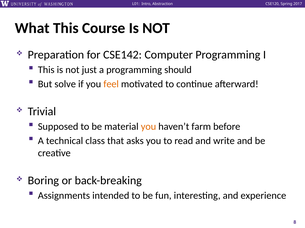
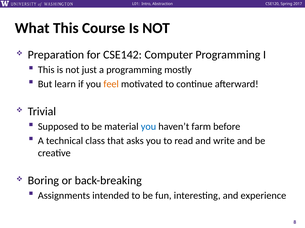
should: should -> mostly (178, 70)
solve: solve -> learn (65, 84)
you colour: orange -> blue (148, 127)
